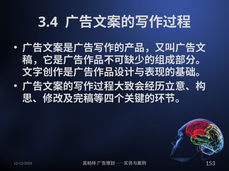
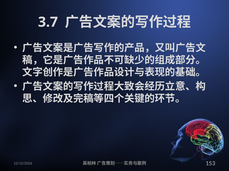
3.4: 3.4 -> 3.7 (48, 22)
